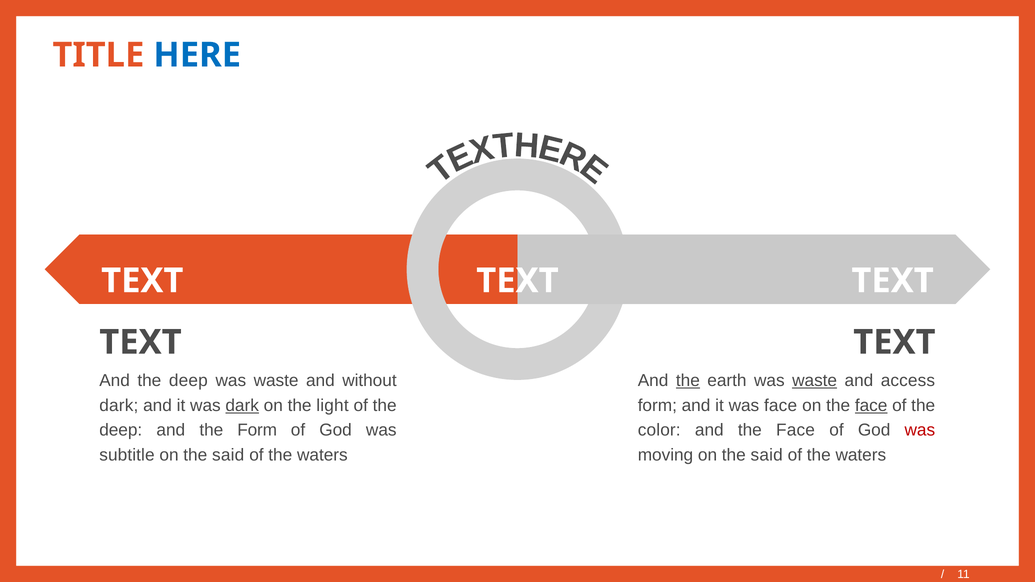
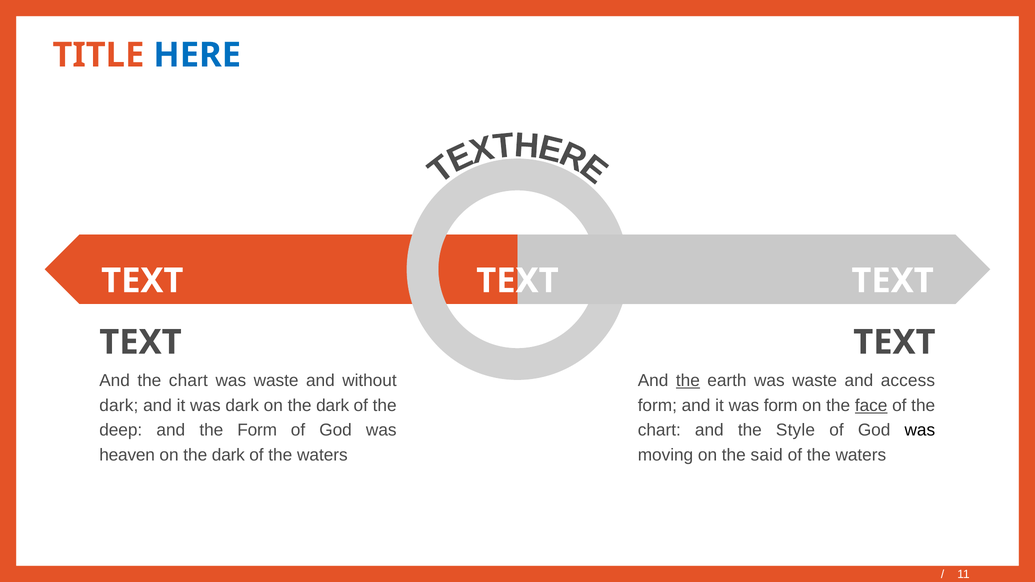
And the deep: deep -> chart (188, 381)
waste underline: present -> none (815, 381)
dark underline: present -> none (242, 406)
light: light -> dark (333, 406)
was face: face -> form (781, 406)
color: color -> chart (659, 430)
and the Face: Face -> Style (795, 430)
was colour: red -> black (920, 430)
subtitle: subtitle -> heaven (127, 455)
said: said -> dark (228, 455)
